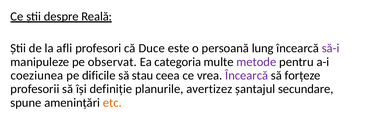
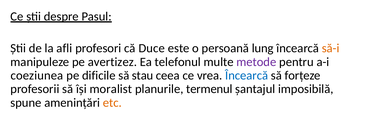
Reală: Reală -> Pasul (97, 16)
să-i colour: purple -> orange (331, 48)
observat: observat -> avertizez (112, 62)
categoria: categoria -> telefonul (178, 62)
Încearcă colour: purple -> blue (247, 75)
definiție: definiție -> moralist (111, 89)
avertizez: avertizez -> termenul (209, 89)
secundare: secundare -> imposibilă (306, 89)
